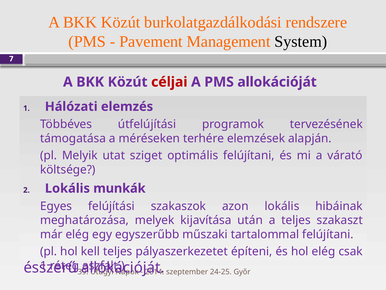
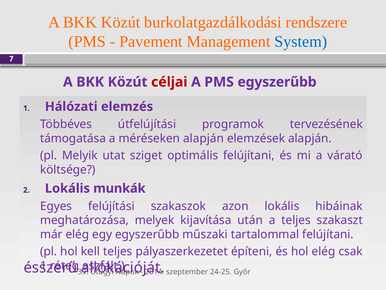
System colour: black -> blue (301, 42)
PMS allokációját: allokációját -> egyszerűbb (277, 82)
terhére: terhére -> alapján (203, 138)
